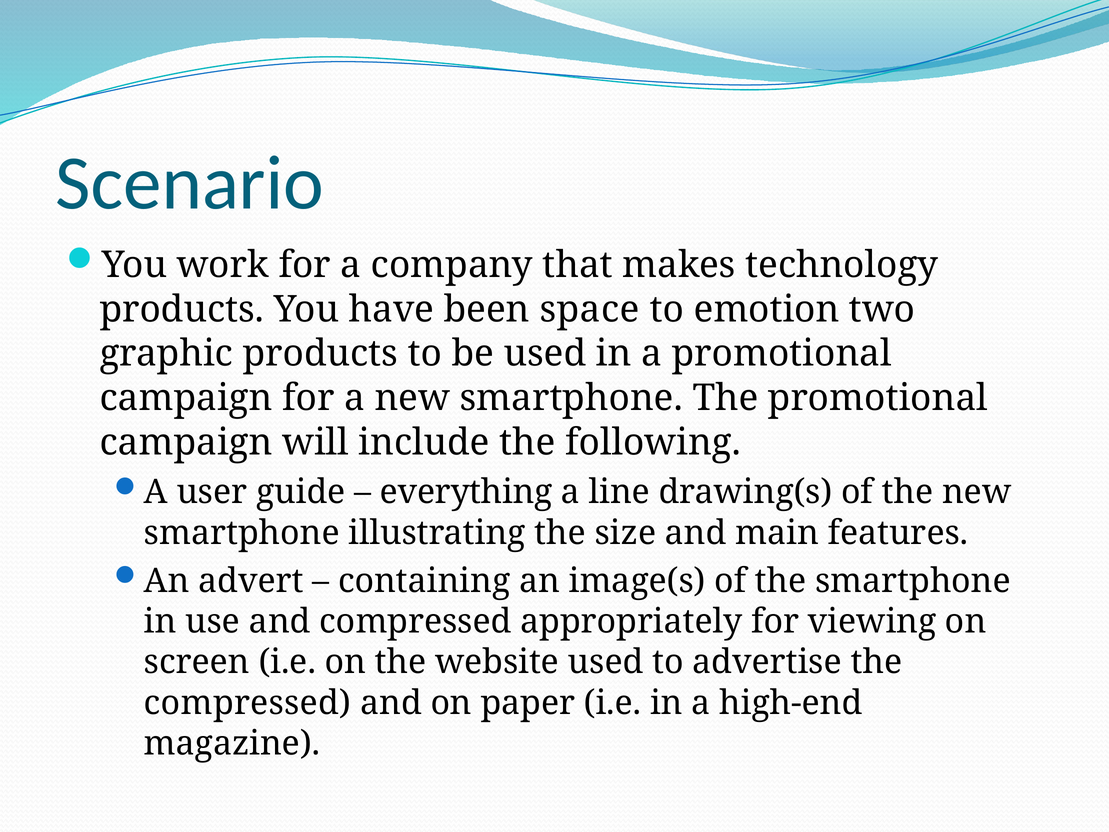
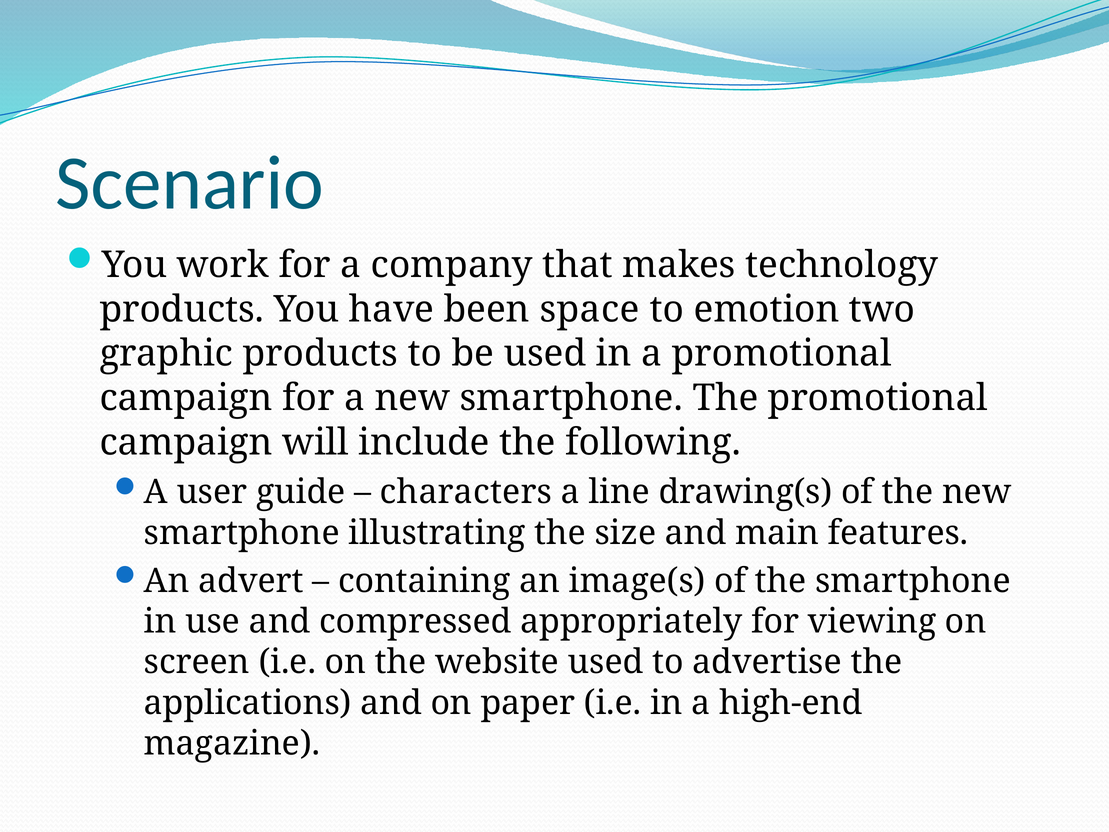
everything: everything -> characters (466, 492)
compressed: compressed -> applications (248, 703)
